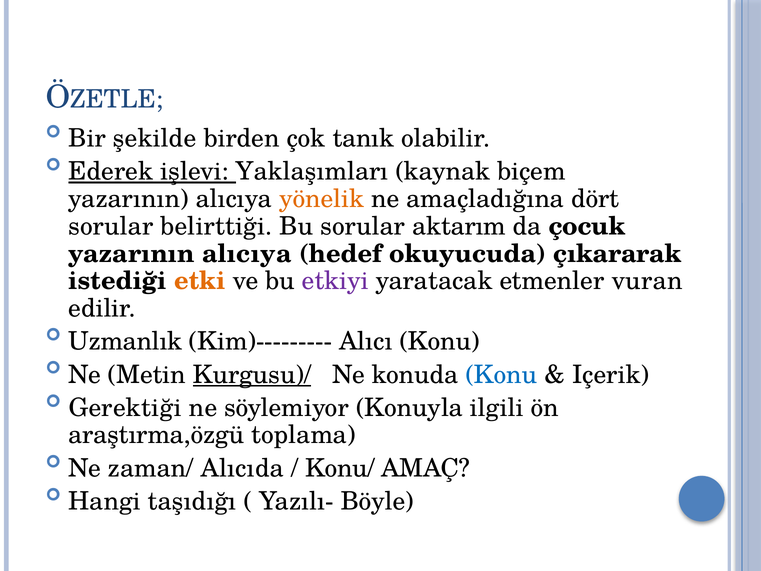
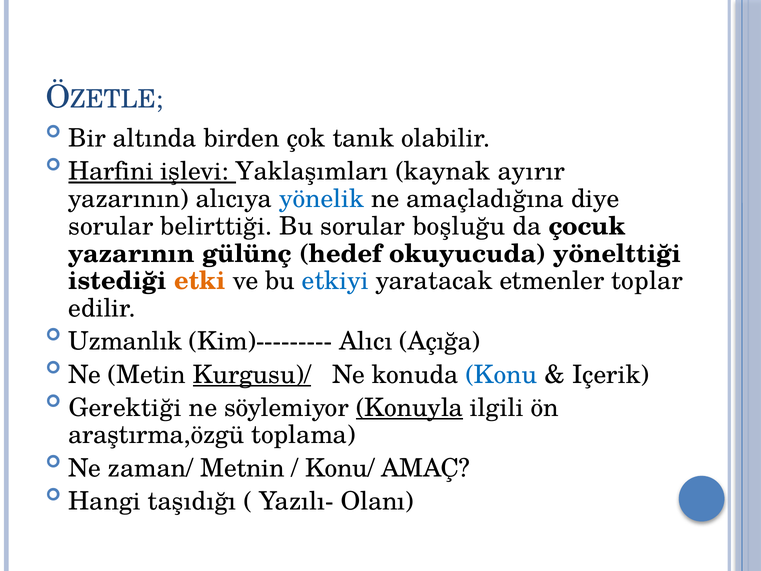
şekilde: şekilde -> altında (155, 138)
Ederek: Ederek -> Harfini (111, 171)
biçem: biçem -> ayırır (531, 171)
yönelik colour: orange -> blue (322, 199)
dört: dört -> diye (595, 199)
aktarım: aktarım -> boşluğu (459, 226)
alıcıya: alıcıya -> gülünç (247, 254)
çıkararak: çıkararak -> yönelttiği (617, 254)
etkiyi colour: purple -> blue (335, 281)
vuran: vuran -> toplar (647, 281)
Alıcı Konu: Konu -> Açığa (440, 341)
Konuyla underline: none -> present (410, 408)
Alıcıda: Alıcıda -> Metnin (243, 468)
Böyle: Böyle -> Olanı (377, 501)
